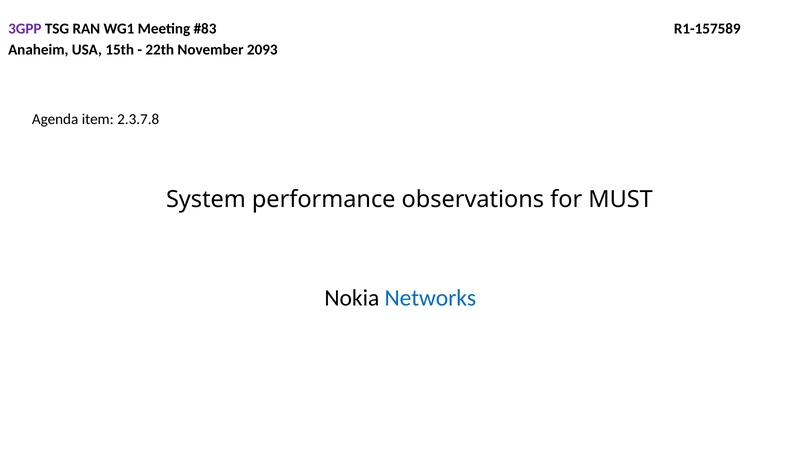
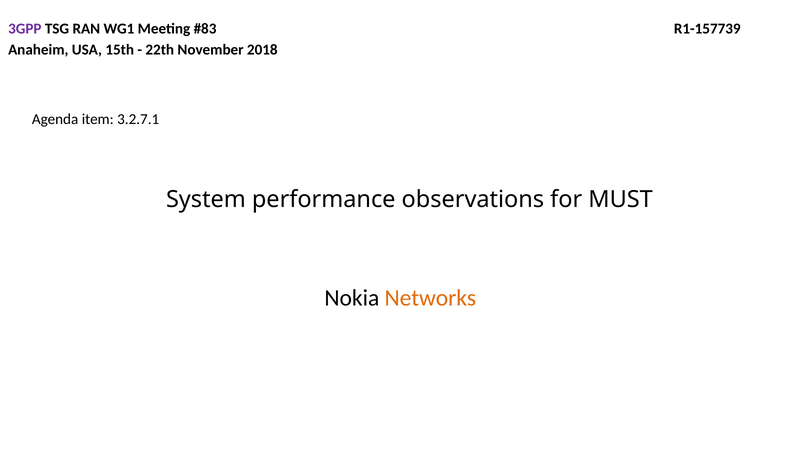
R1-157589: R1-157589 -> R1-157739 (707, 29)
2093: 2093 -> 2018 (262, 50)
2.3.7.8: 2.3.7.8 -> 3.2.7.1 (138, 119)
Networks colour: blue -> orange (430, 298)
